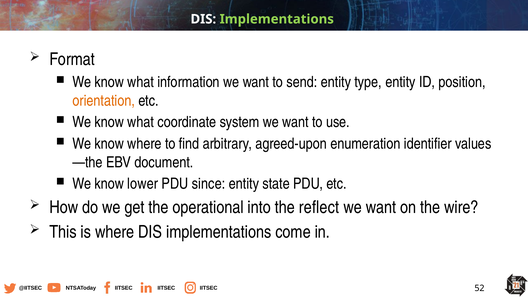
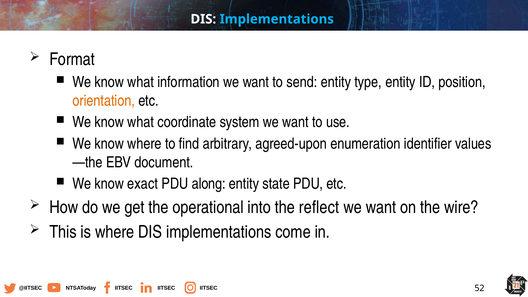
Implementations colour: light green -> light blue (277, 19)
lower: lower -> exact (143, 184)
since: since -> along (209, 184)
